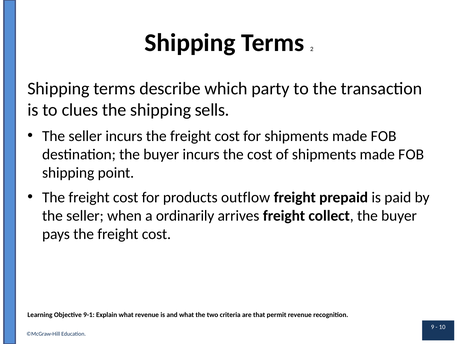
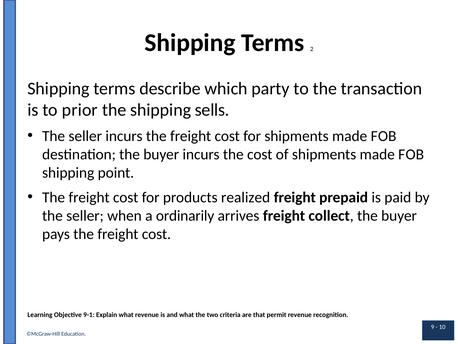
clues: clues -> prior (80, 110)
outflow: outflow -> realized (246, 197)
